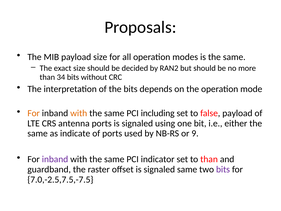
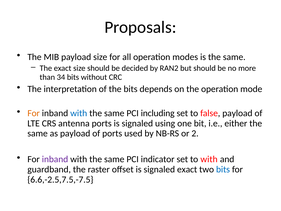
with colour: orange -> blue (79, 113)
as indicate: indicate -> payload (75, 133)
9: 9 -> 2 (195, 133)
to than: than -> with (209, 159)
signaled same: same -> exact (187, 169)
bits colour: purple -> blue (223, 169)
7.0,-2.5,7.5,-7.5: 7.0,-2.5,7.5,-7.5 -> 6.6,-2.5,7.5,-7.5 (60, 179)
